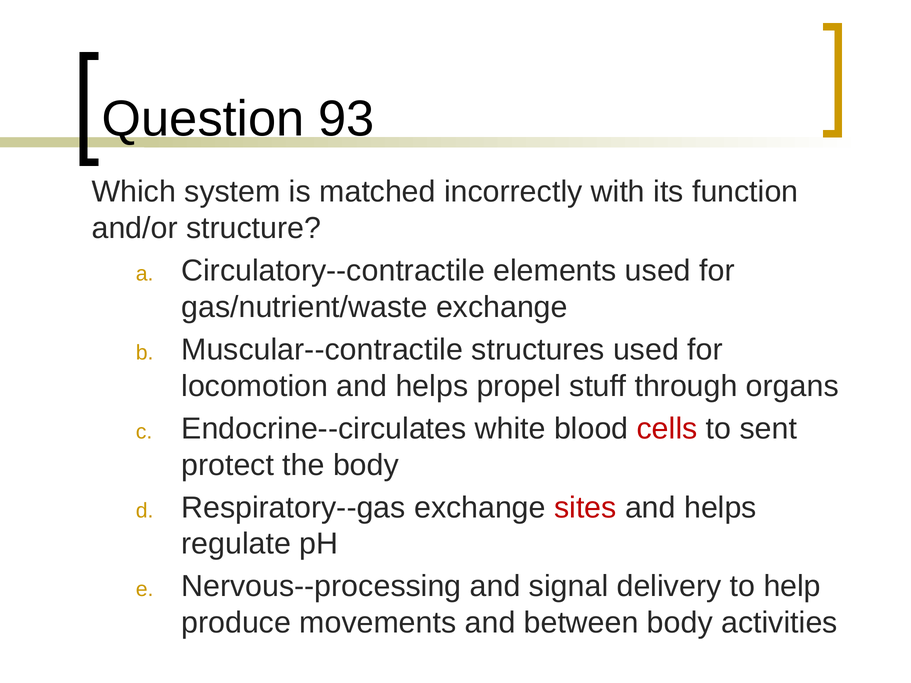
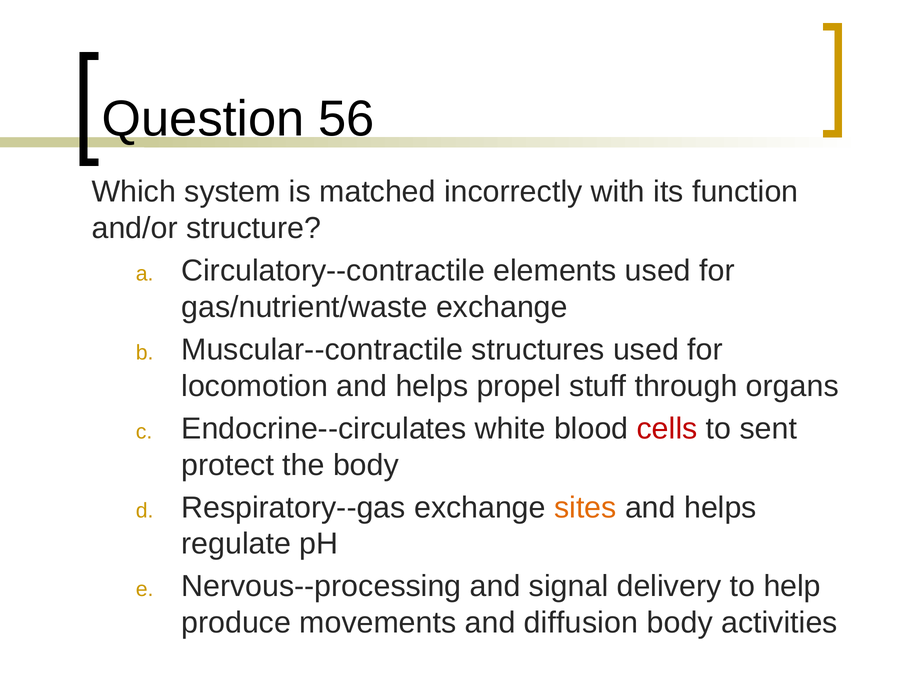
93: 93 -> 56 (346, 119)
sites colour: red -> orange (585, 508)
between: between -> diffusion (581, 623)
